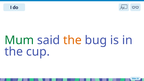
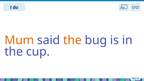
Mum colour: green -> orange (19, 40)
